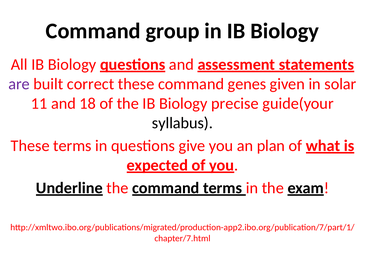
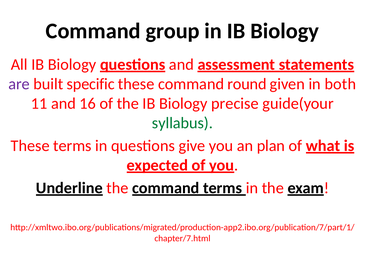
correct: correct -> specific (91, 84)
genes: genes -> round (247, 84)
solar: solar -> both (340, 84)
18: 18 -> 16 (88, 103)
syllabus colour: black -> green (182, 123)
